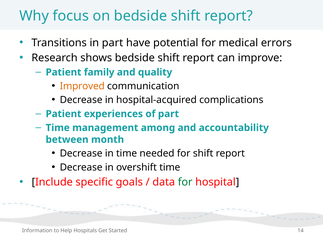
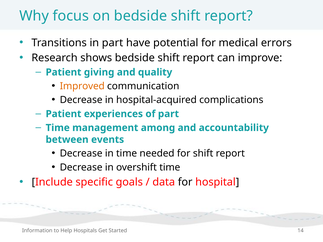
family: family -> giving (99, 72)
month: month -> events (108, 140)
for colour: green -> black (185, 182)
